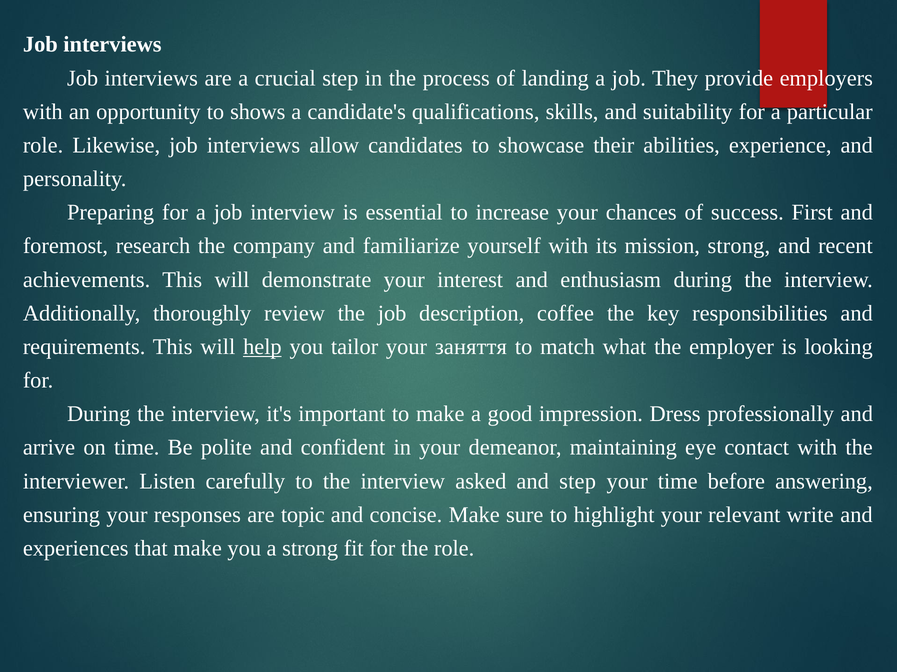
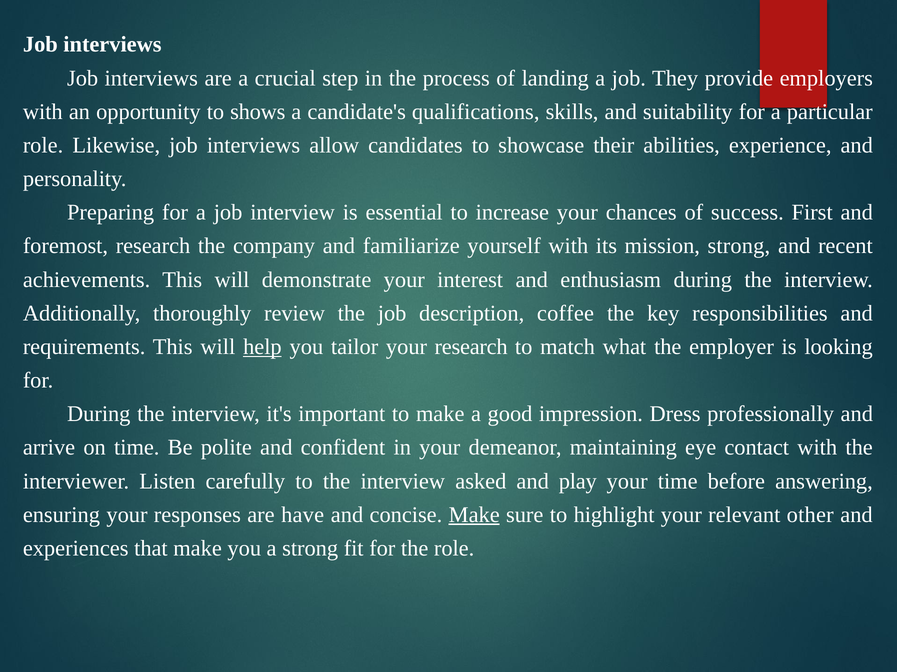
your заняття: заняття -> research (471, 347)
and step: step -> play (578, 482)
topic: topic -> have (303, 515)
Make underline: none -> present (474, 515)
write: write -> other (810, 515)
